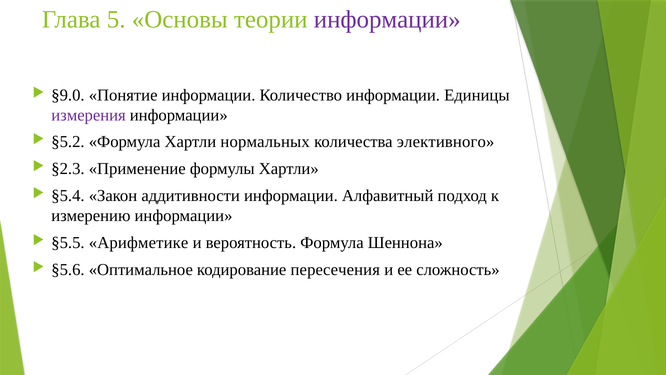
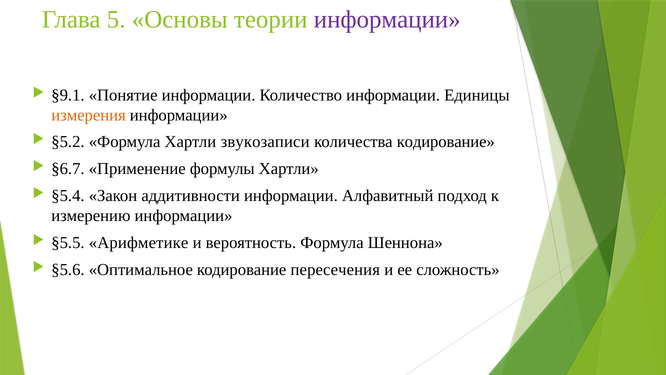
§9.0: §9.0 -> §9.1 (68, 95)
измерения colour: purple -> orange (88, 115)
нормальных: нормальных -> звукозаписи (265, 142)
количества элективного: элективного -> кодирование (446, 142)
§2.3: §2.3 -> §6.7 (68, 169)
